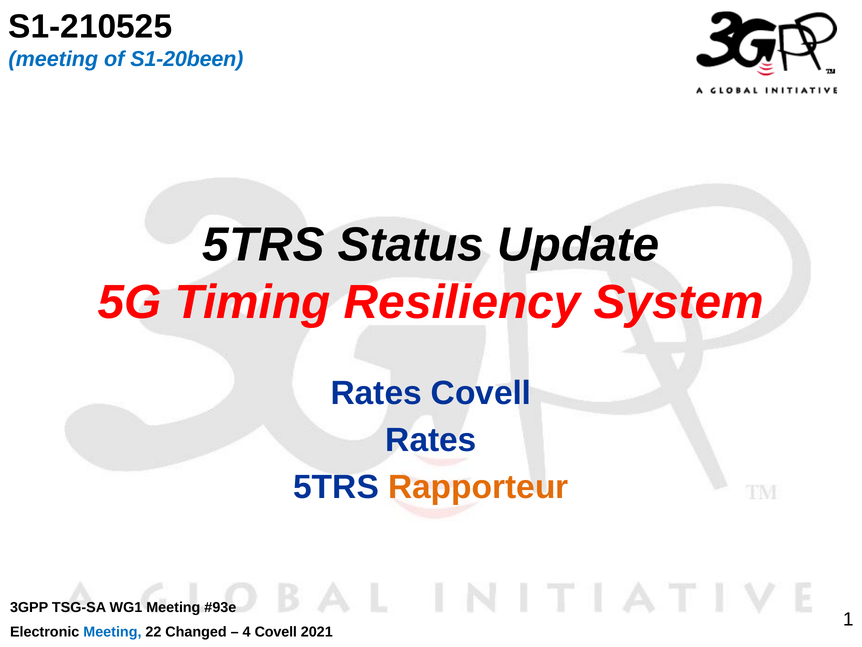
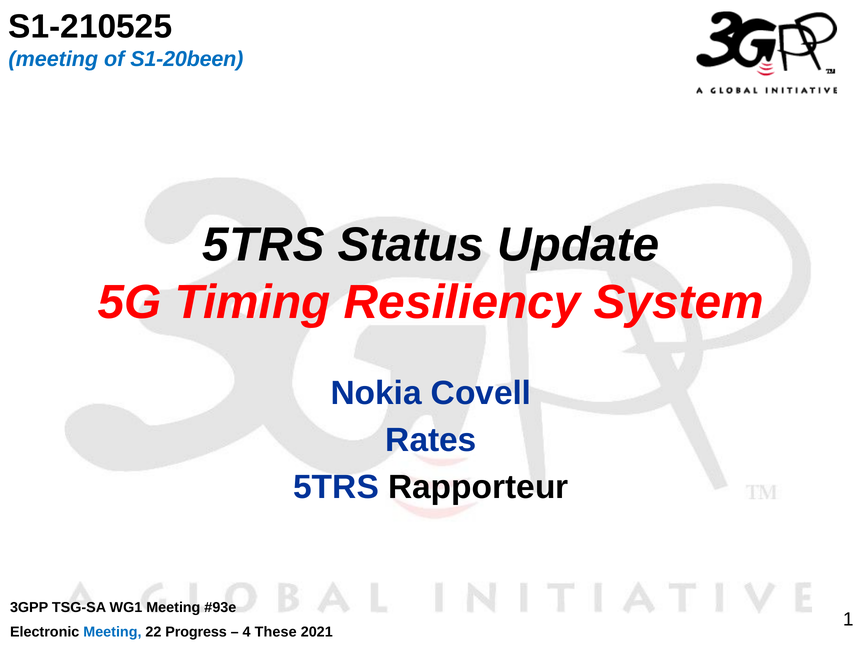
Rates: Rates -> Nokia (376, 393)
Rapporteur colour: orange -> black (478, 487)
Changed: Changed -> Progress (196, 631)
4 Covell: Covell -> These (276, 631)
